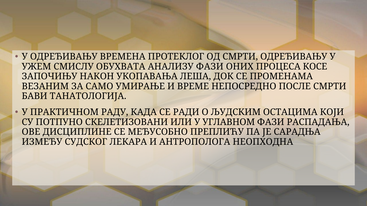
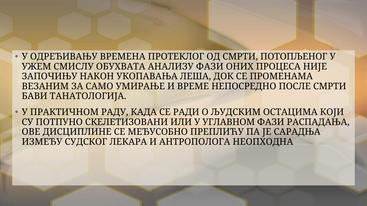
СМРТИ ОДРЕЂИВАЊУ: ОДРЕЂИВАЊУ -> ПОТОПЉЕНОГ (294, 57)
КОСЕ: КОСЕ -> НИЈЕ (315, 67)
